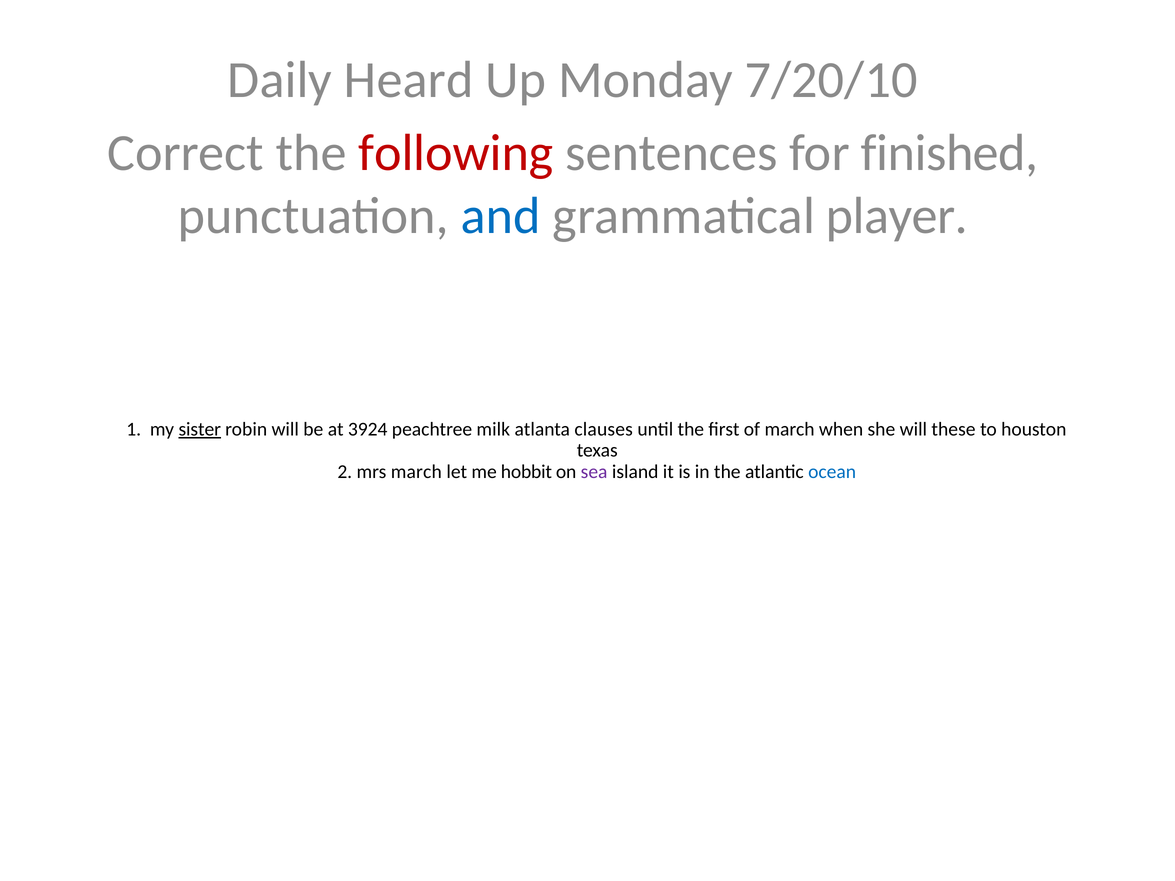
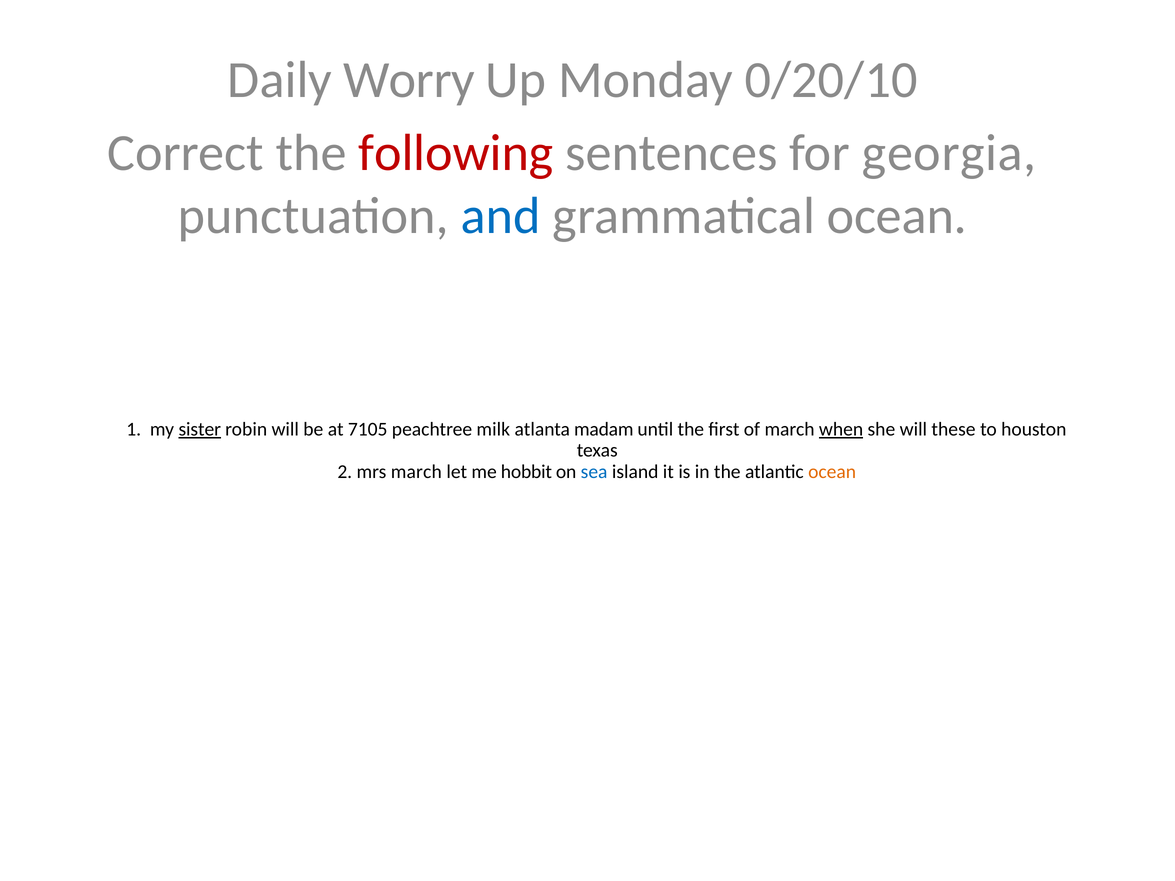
Heard: Heard -> Worry (409, 80)
7/20/10: 7/20/10 -> 0/20/10 (831, 80)
finished: finished -> georgia (949, 153)
grammatical player: player -> ocean (897, 216)
3924: 3924 -> 7105 (368, 429)
clauses: clauses -> madam (604, 429)
when underline: none -> present (841, 429)
sea colour: purple -> blue (594, 472)
ocean colour: blue -> orange (832, 472)
